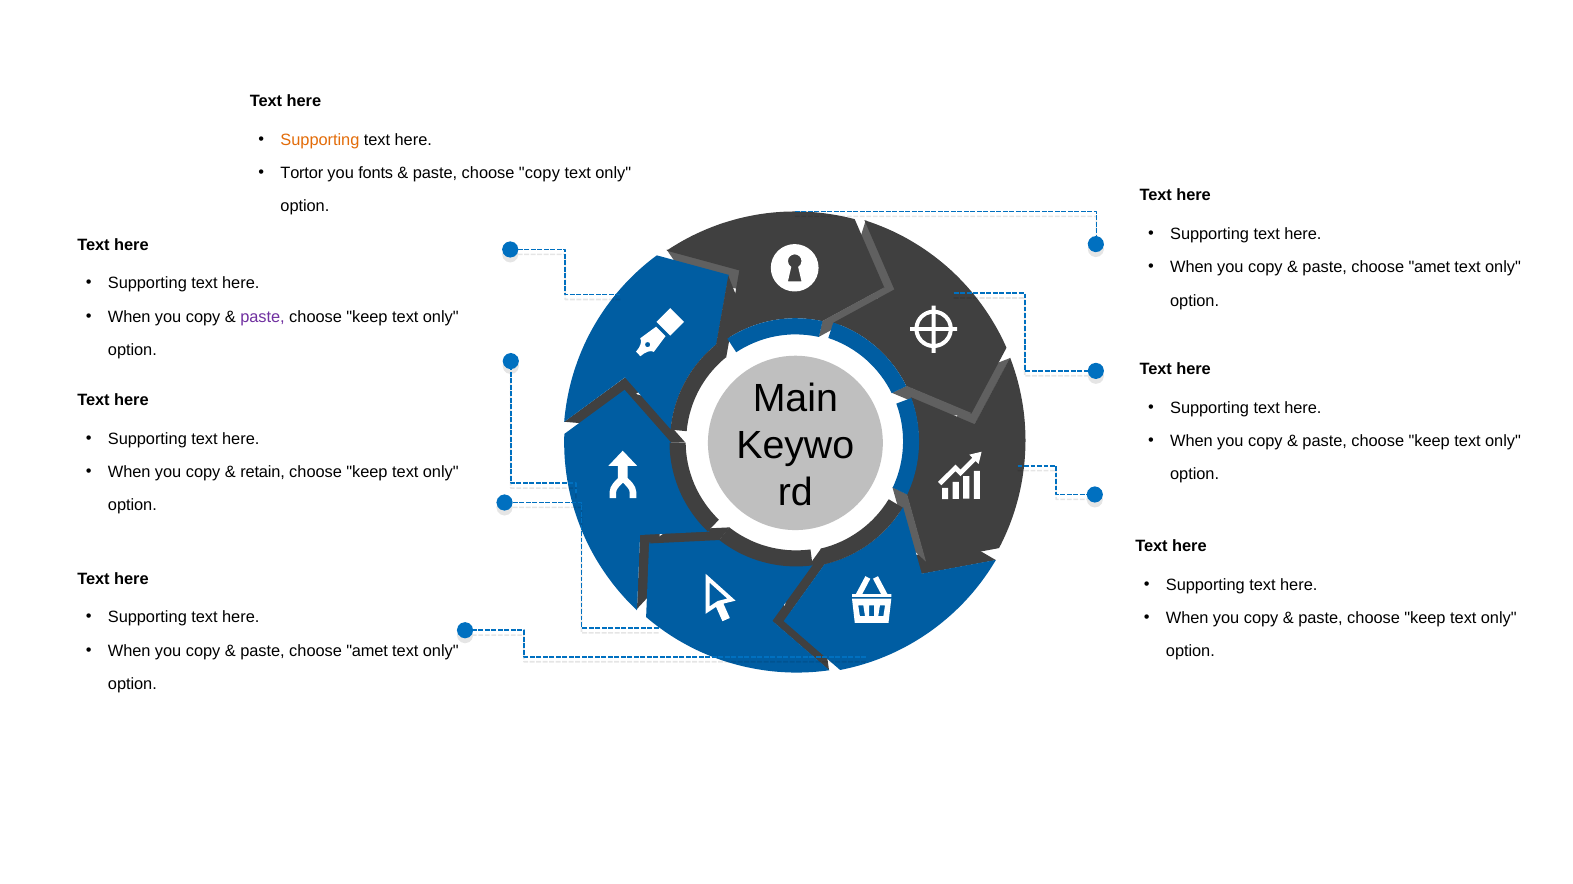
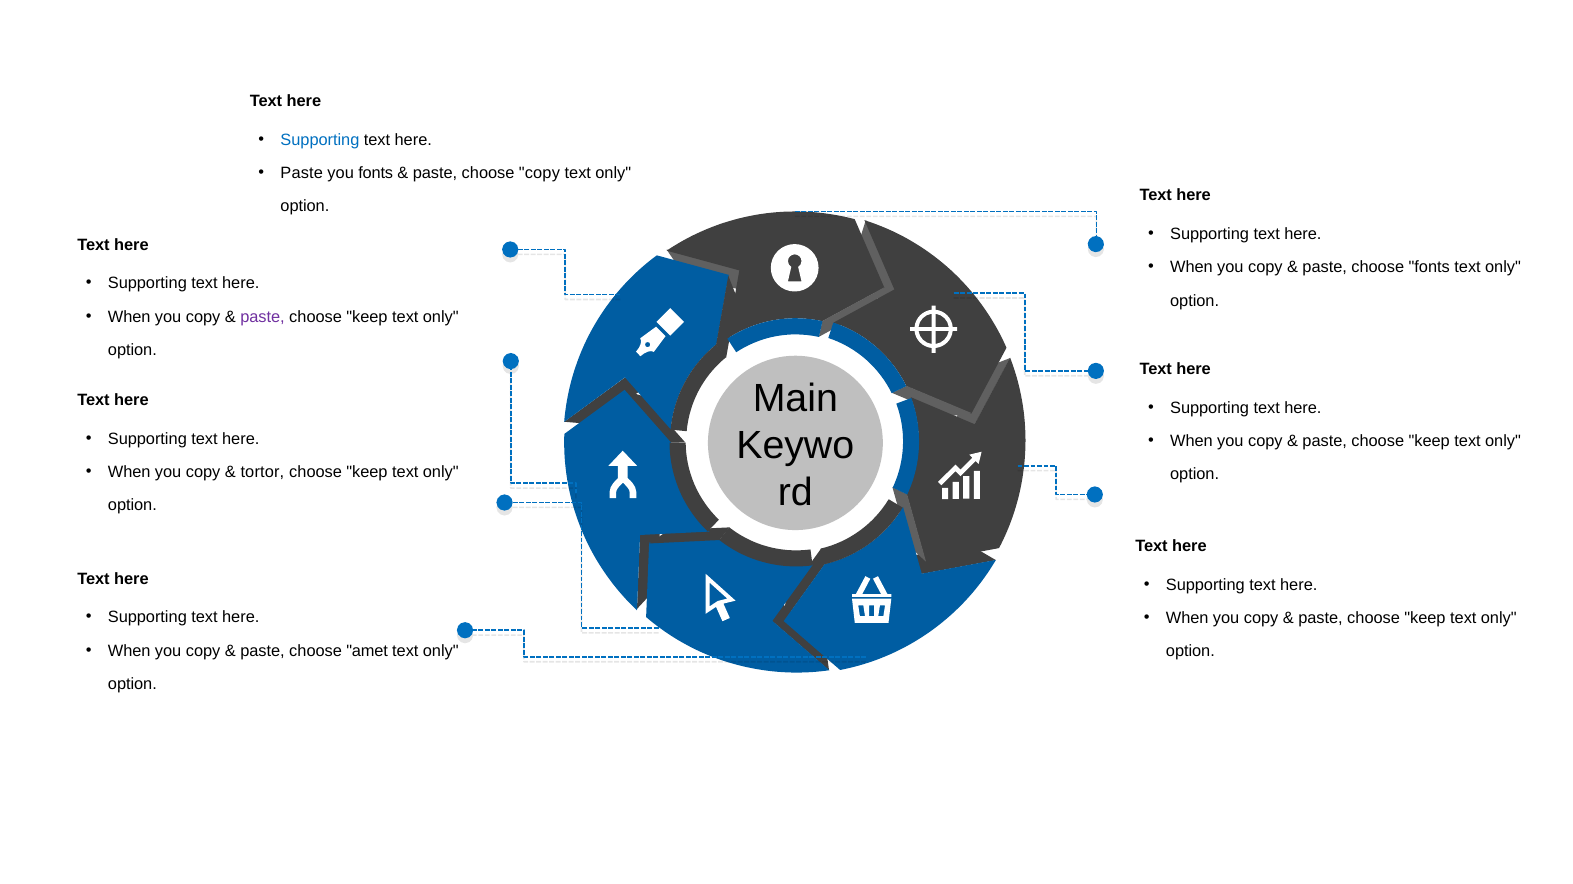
Supporting colour: orange -> blue (320, 140)
Tortor: Tortor -> Paste (302, 173)
amet: amet -> fonts (1429, 268)
retain: retain -> tortor (262, 472)
